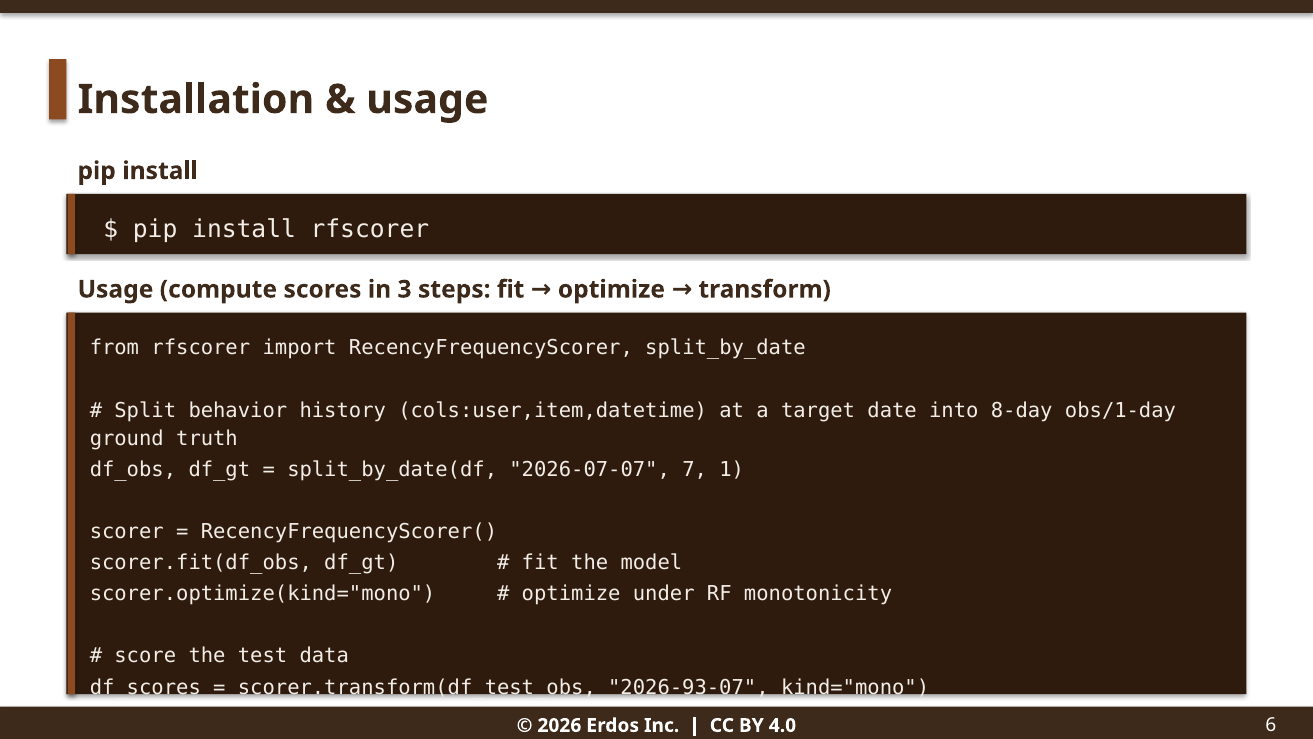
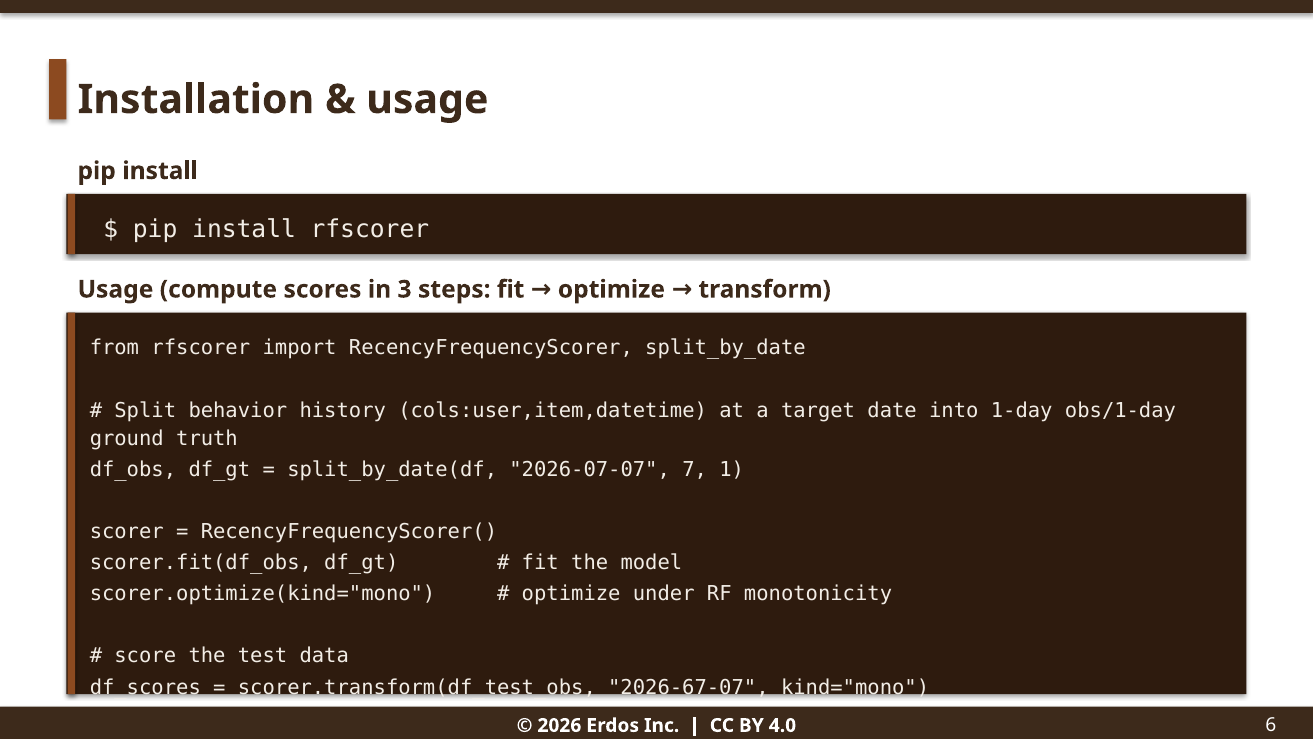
8-day: 8-day -> 1-day (1022, 410)
2026-93-07: 2026-93-07 -> 2026-67-07 (688, 687)
